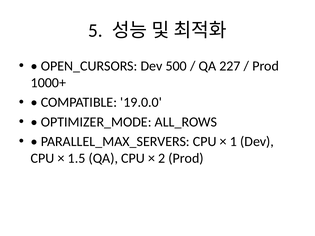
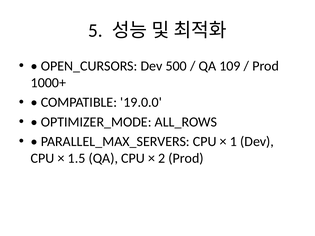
227: 227 -> 109 (230, 66)
